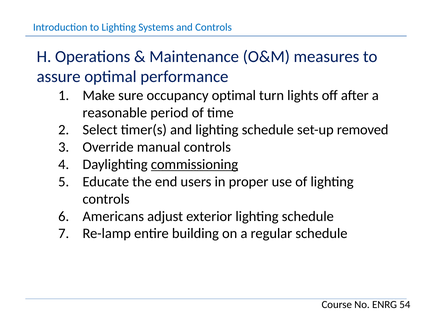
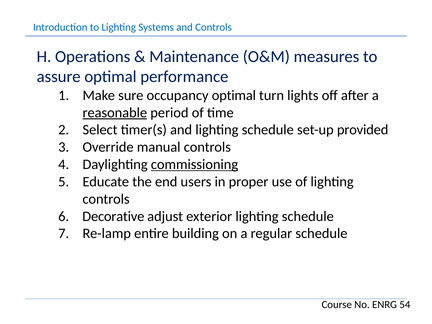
reasonable underline: none -> present (115, 113)
removed: removed -> provided (363, 130)
Americans: Americans -> Decorative (113, 216)
